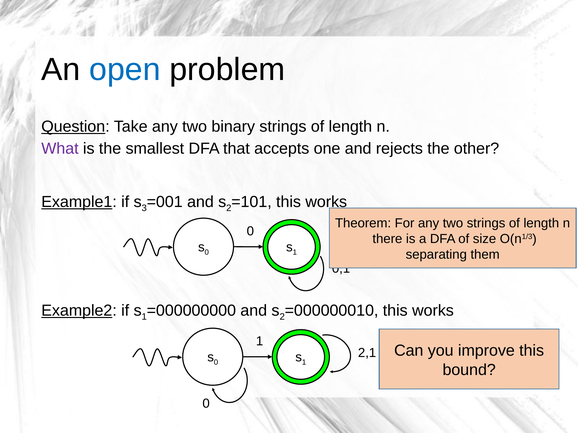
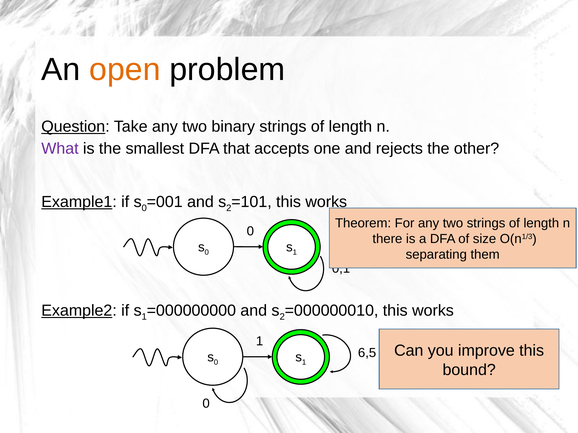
open colour: blue -> orange (125, 70)
3: 3 -> 0 (144, 208)
2,1: 2,1 -> 6,5 (367, 353)
